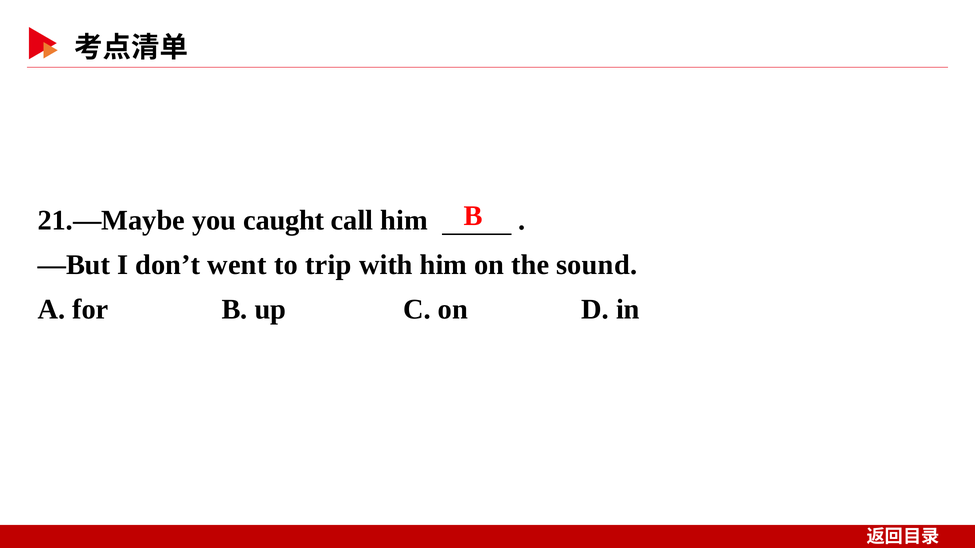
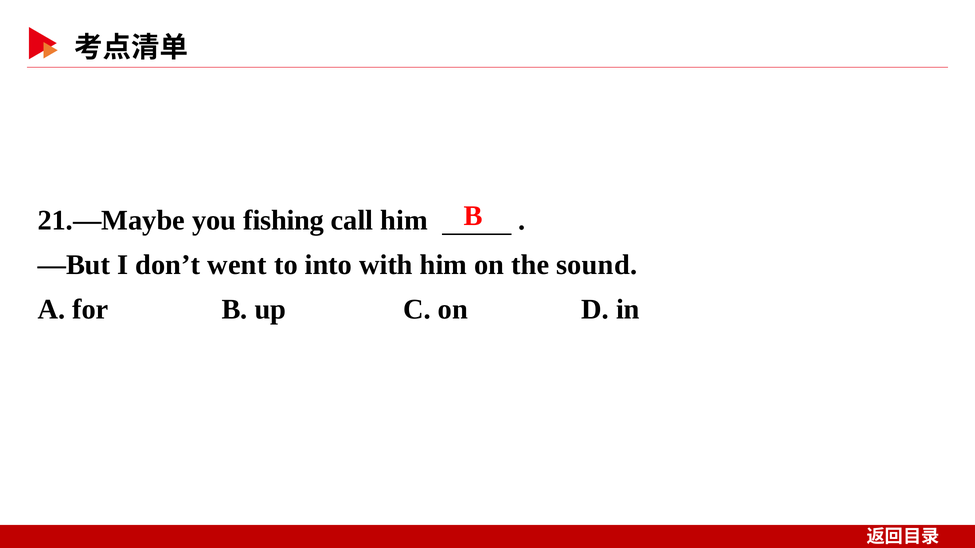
caught: caught -> fishing (284, 221)
trip: trip -> into (328, 265)
